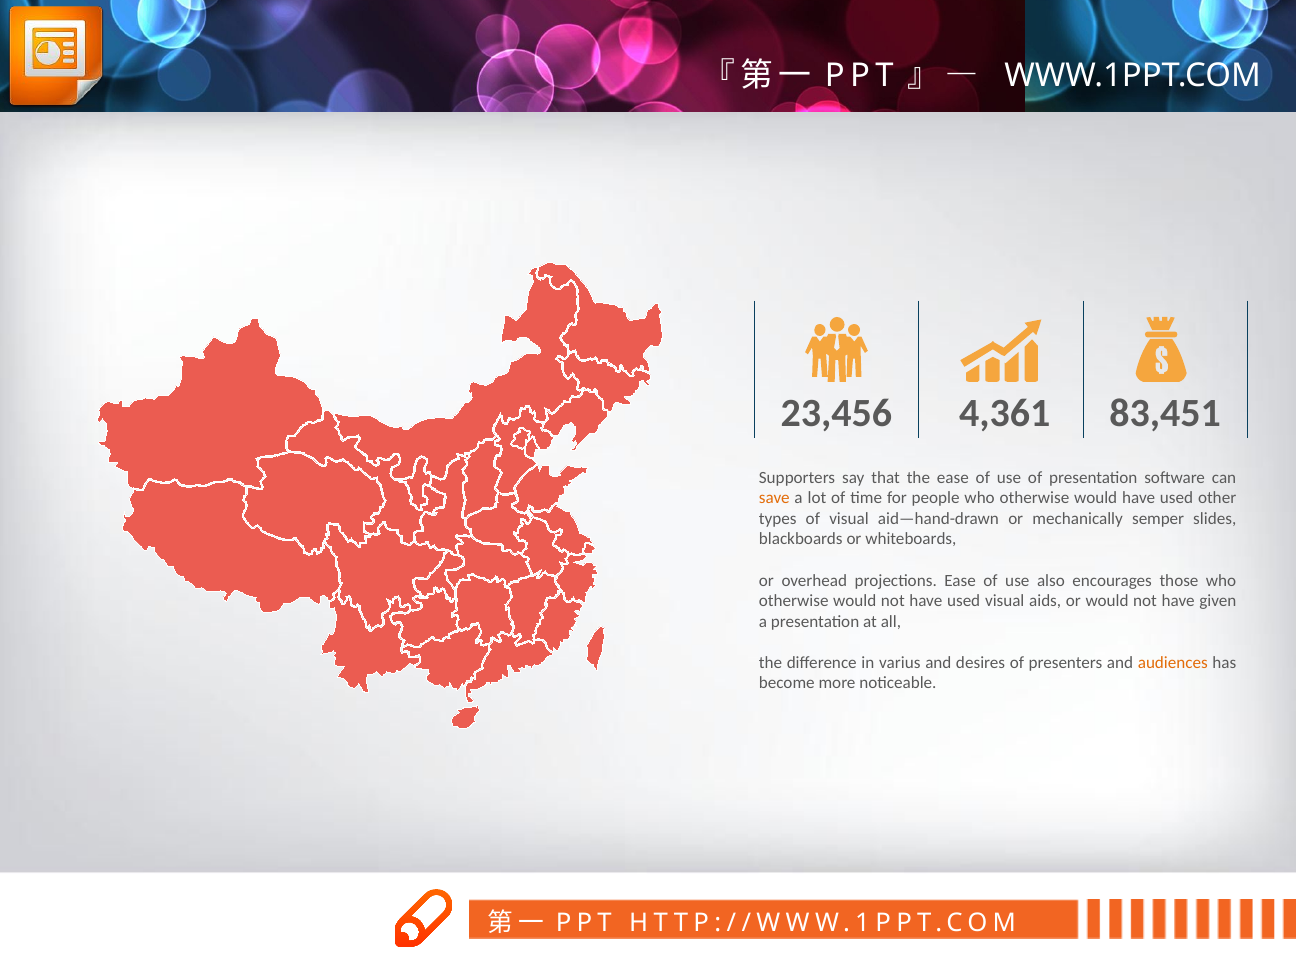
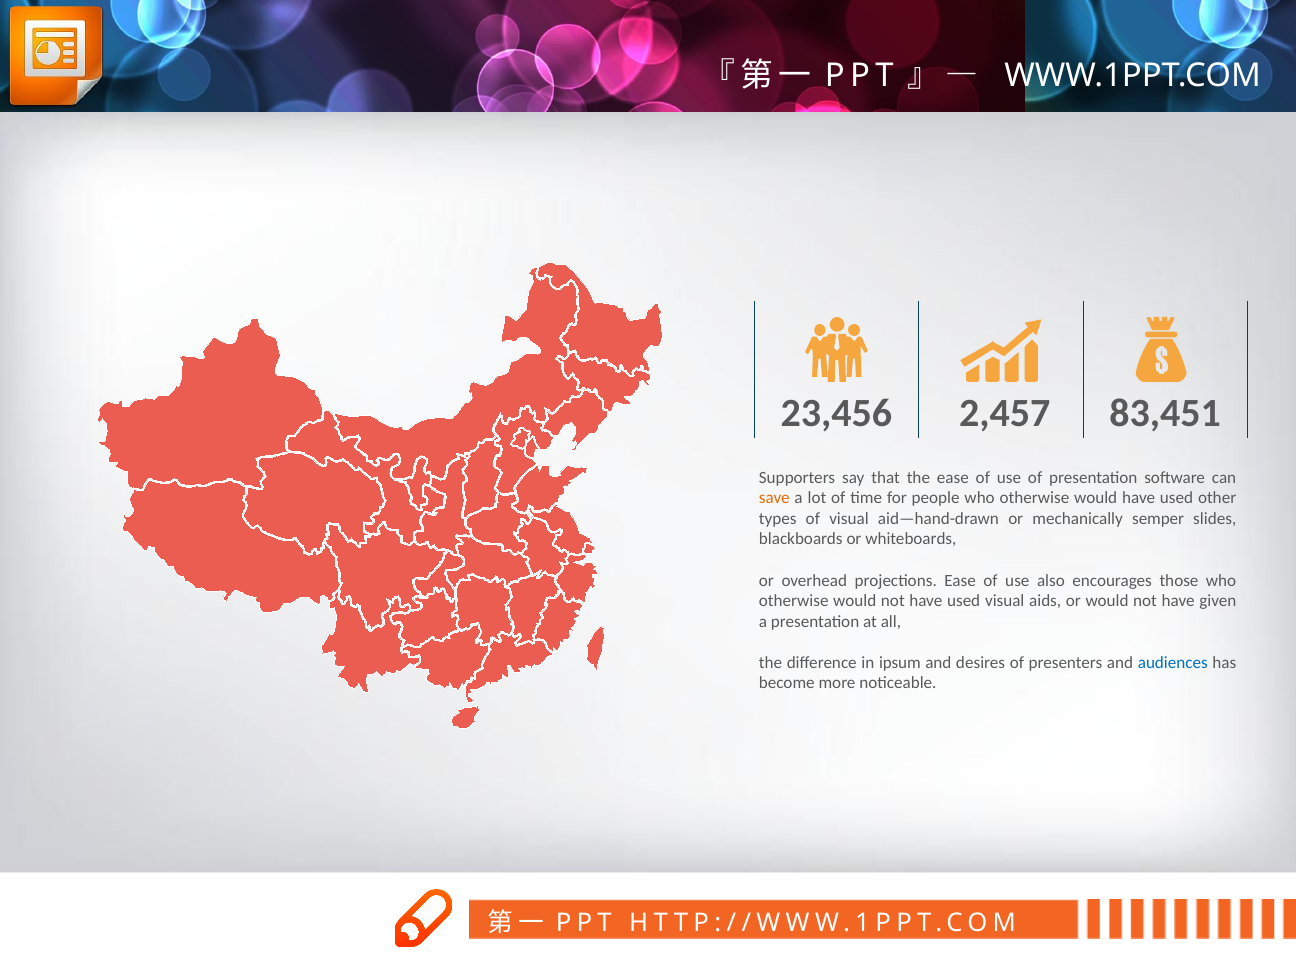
4,361: 4,361 -> 2,457 (1005, 414)
varius: varius -> ipsum (900, 663)
audiences colour: orange -> blue (1173, 663)
